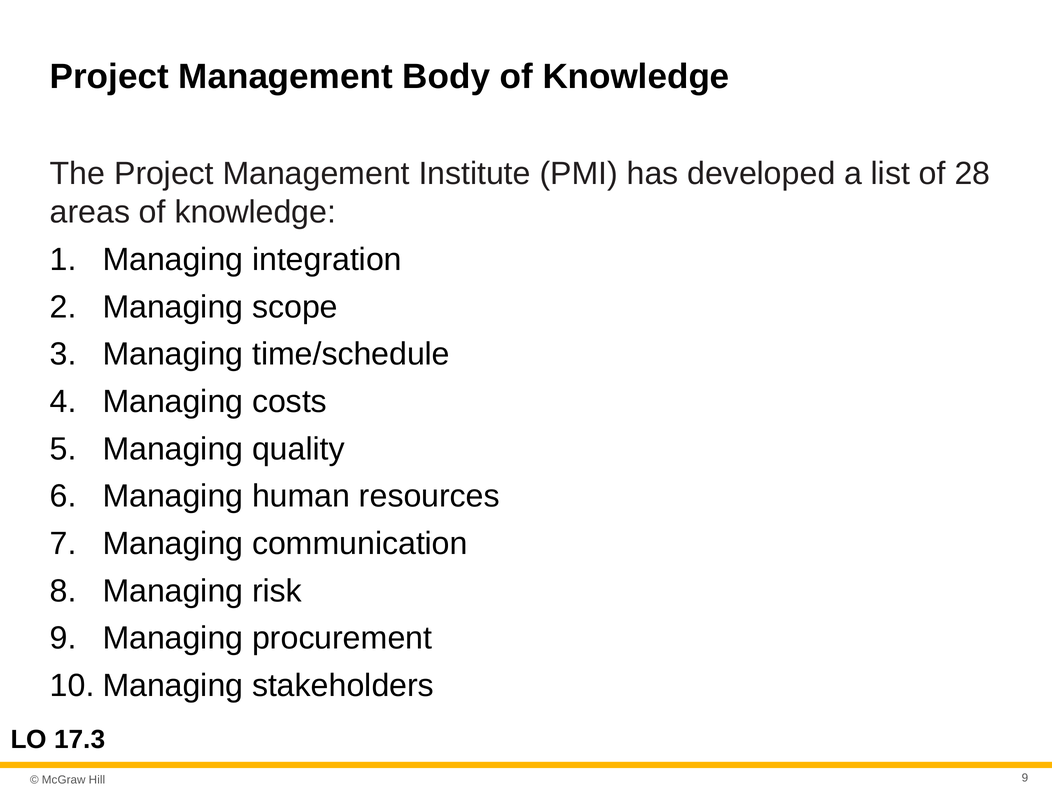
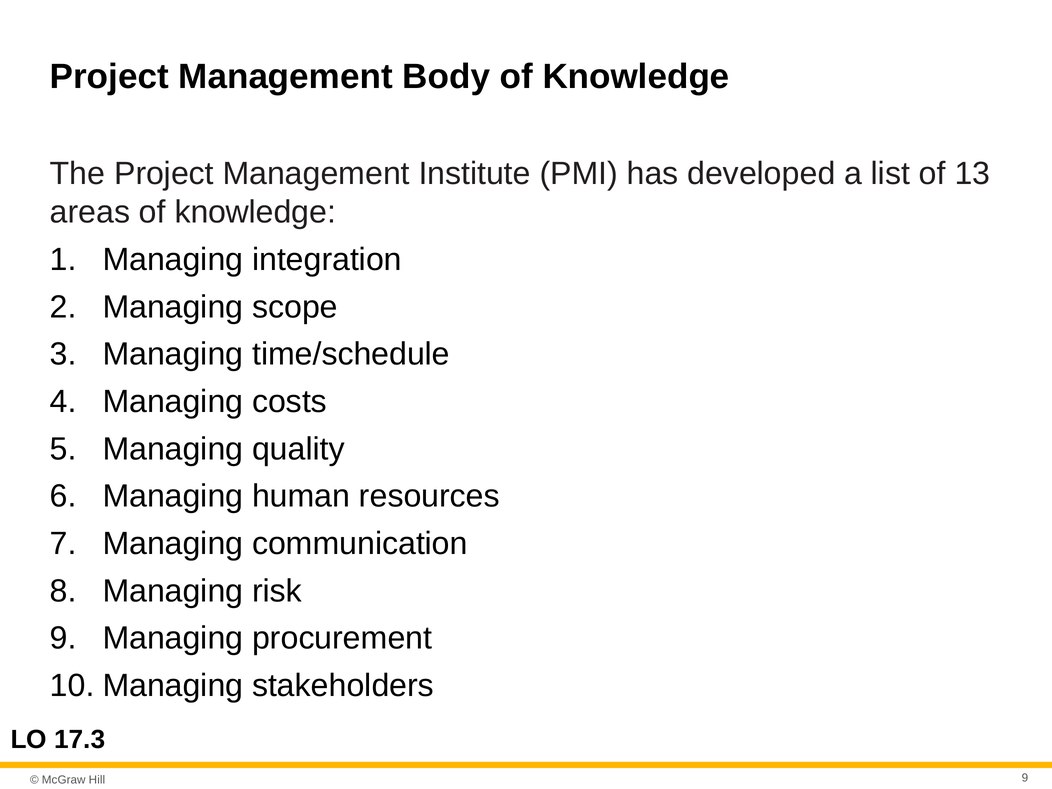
28: 28 -> 13 (972, 174)
